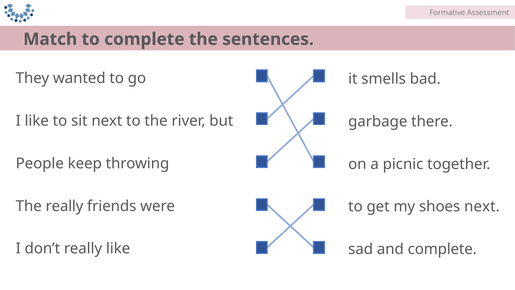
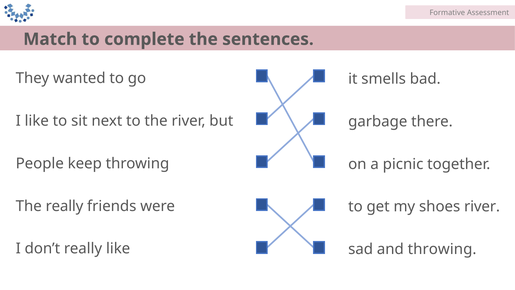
shoes next: next -> river (482, 206)
and complete: complete -> throwing (442, 249)
